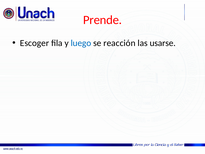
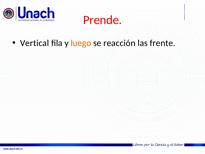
Escoger: Escoger -> Vertical (35, 43)
luego colour: blue -> orange (81, 43)
usarse: usarse -> frente (163, 43)
